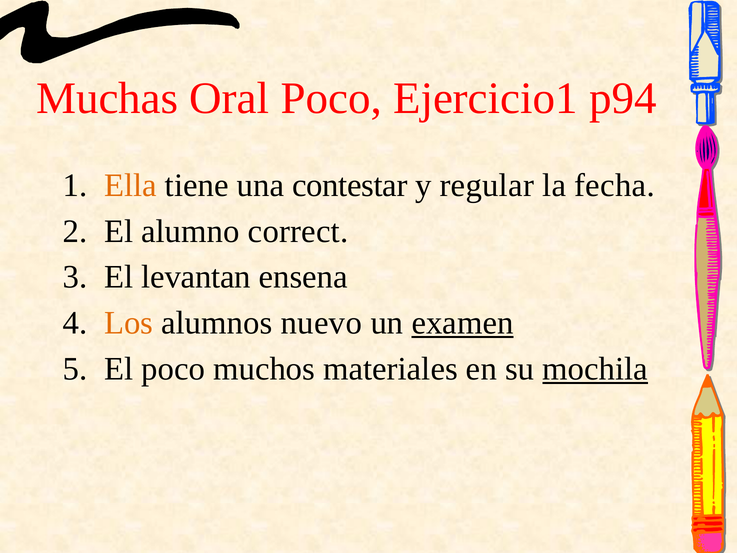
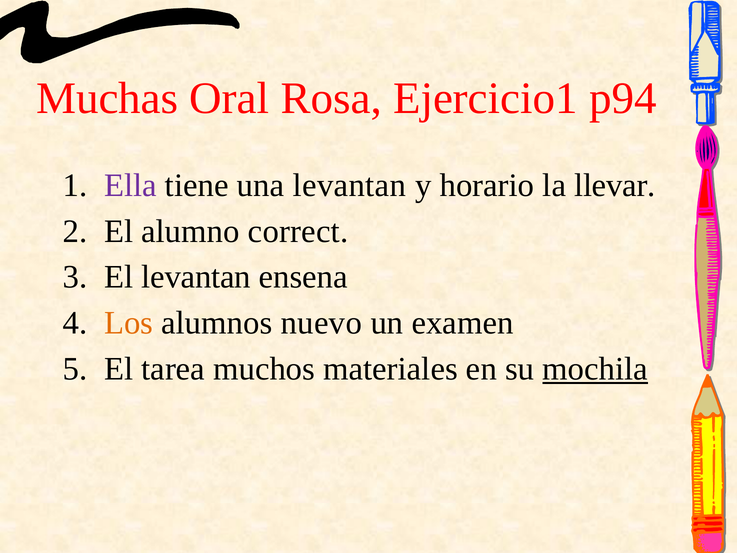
Oral Poco: Poco -> Rosa (331, 98)
Ella colour: orange -> purple (130, 185)
una contestar: contestar -> levantan (349, 185)
regular: regular -> horario (487, 185)
fecha: fecha -> llevar (615, 185)
examen underline: present -> none (462, 323)
El poco: poco -> tarea (173, 369)
